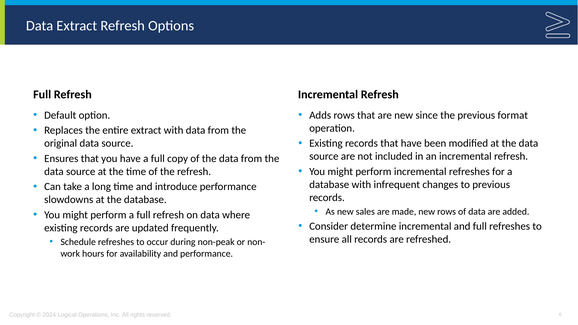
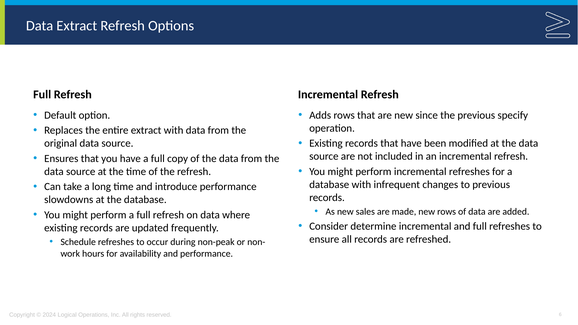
format: format -> specify (513, 115)
